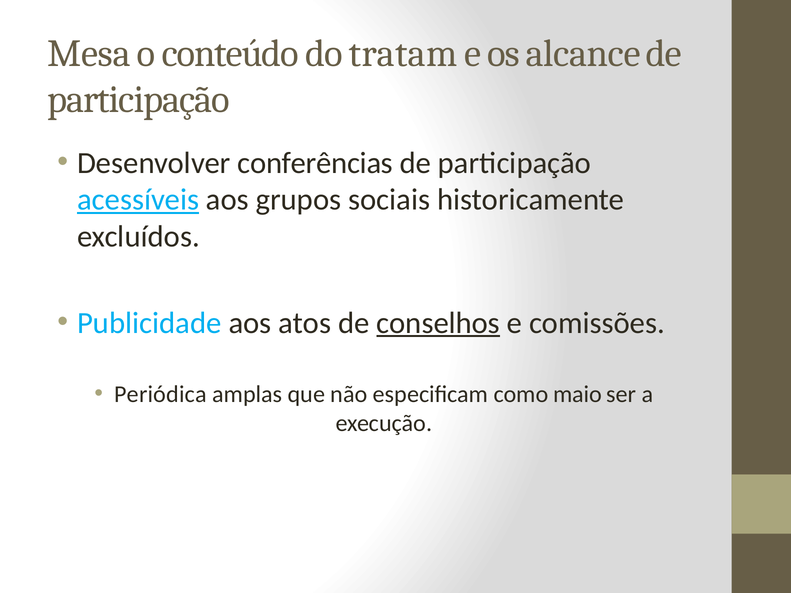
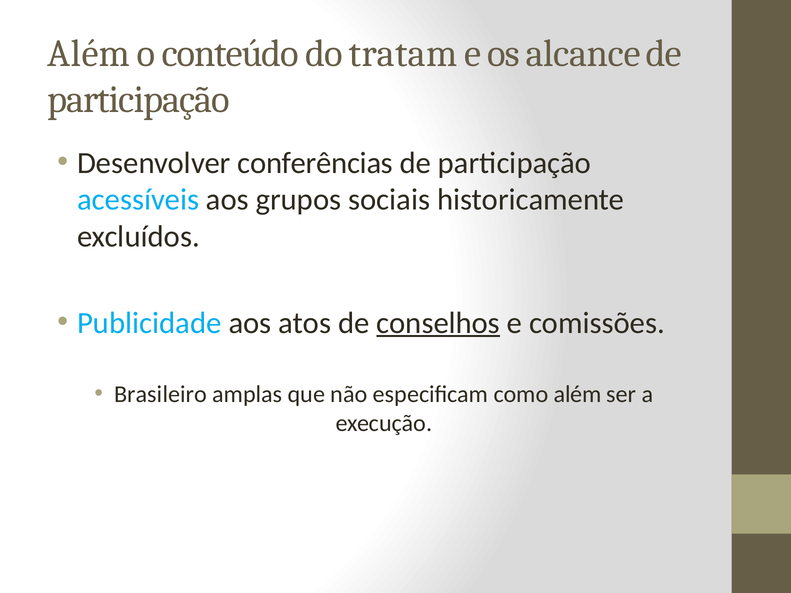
Mesa: Mesa -> Além (89, 53)
acessíveis underline: present -> none (138, 200)
Periódica: Periódica -> Brasileiro (161, 394)
como maio: maio -> além (578, 394)
